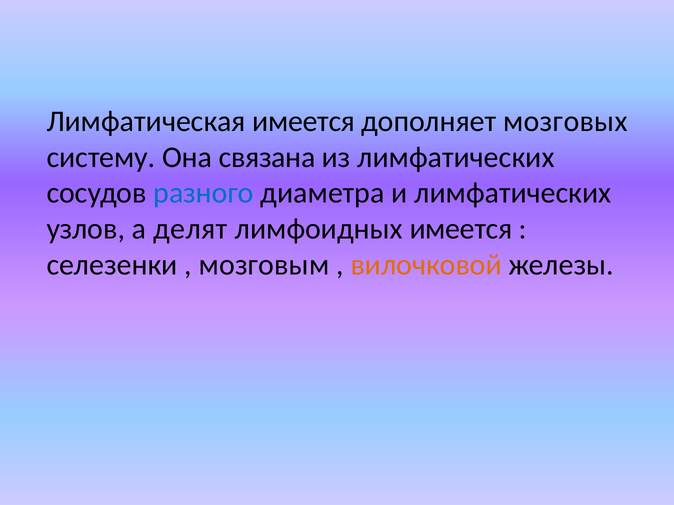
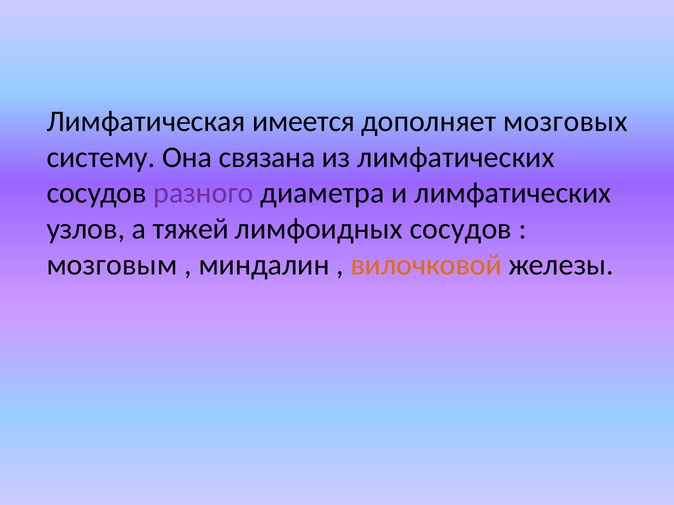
разного colour: blue -> purple (204, 193)
делят: делят -> тяжей (191, 229)
лимфоидных имеется: имеется -> сосудов (461, 229)
селезенки: селезенки -> мозговым (112, 265)
мозговым: мозговым -> миндалин (264, 265)
